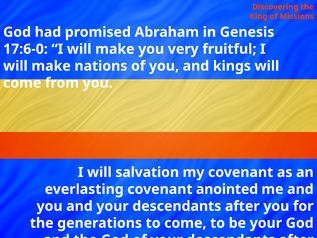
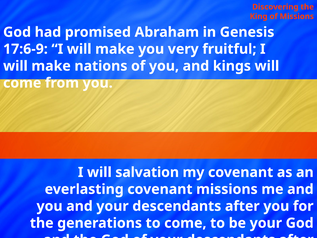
17:6-0: 17:6-0 -> 17:6-9 (25, 49)
covenant anointed: anointed -> missions (227, 189)
